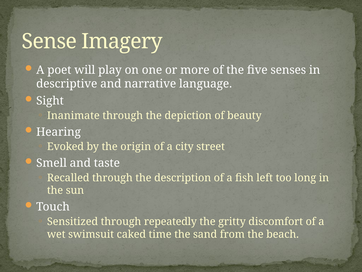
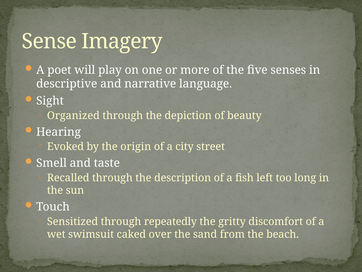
Inanimate: Inanimate -> Organized (73, 115)
time: time -> over (160, 234)
